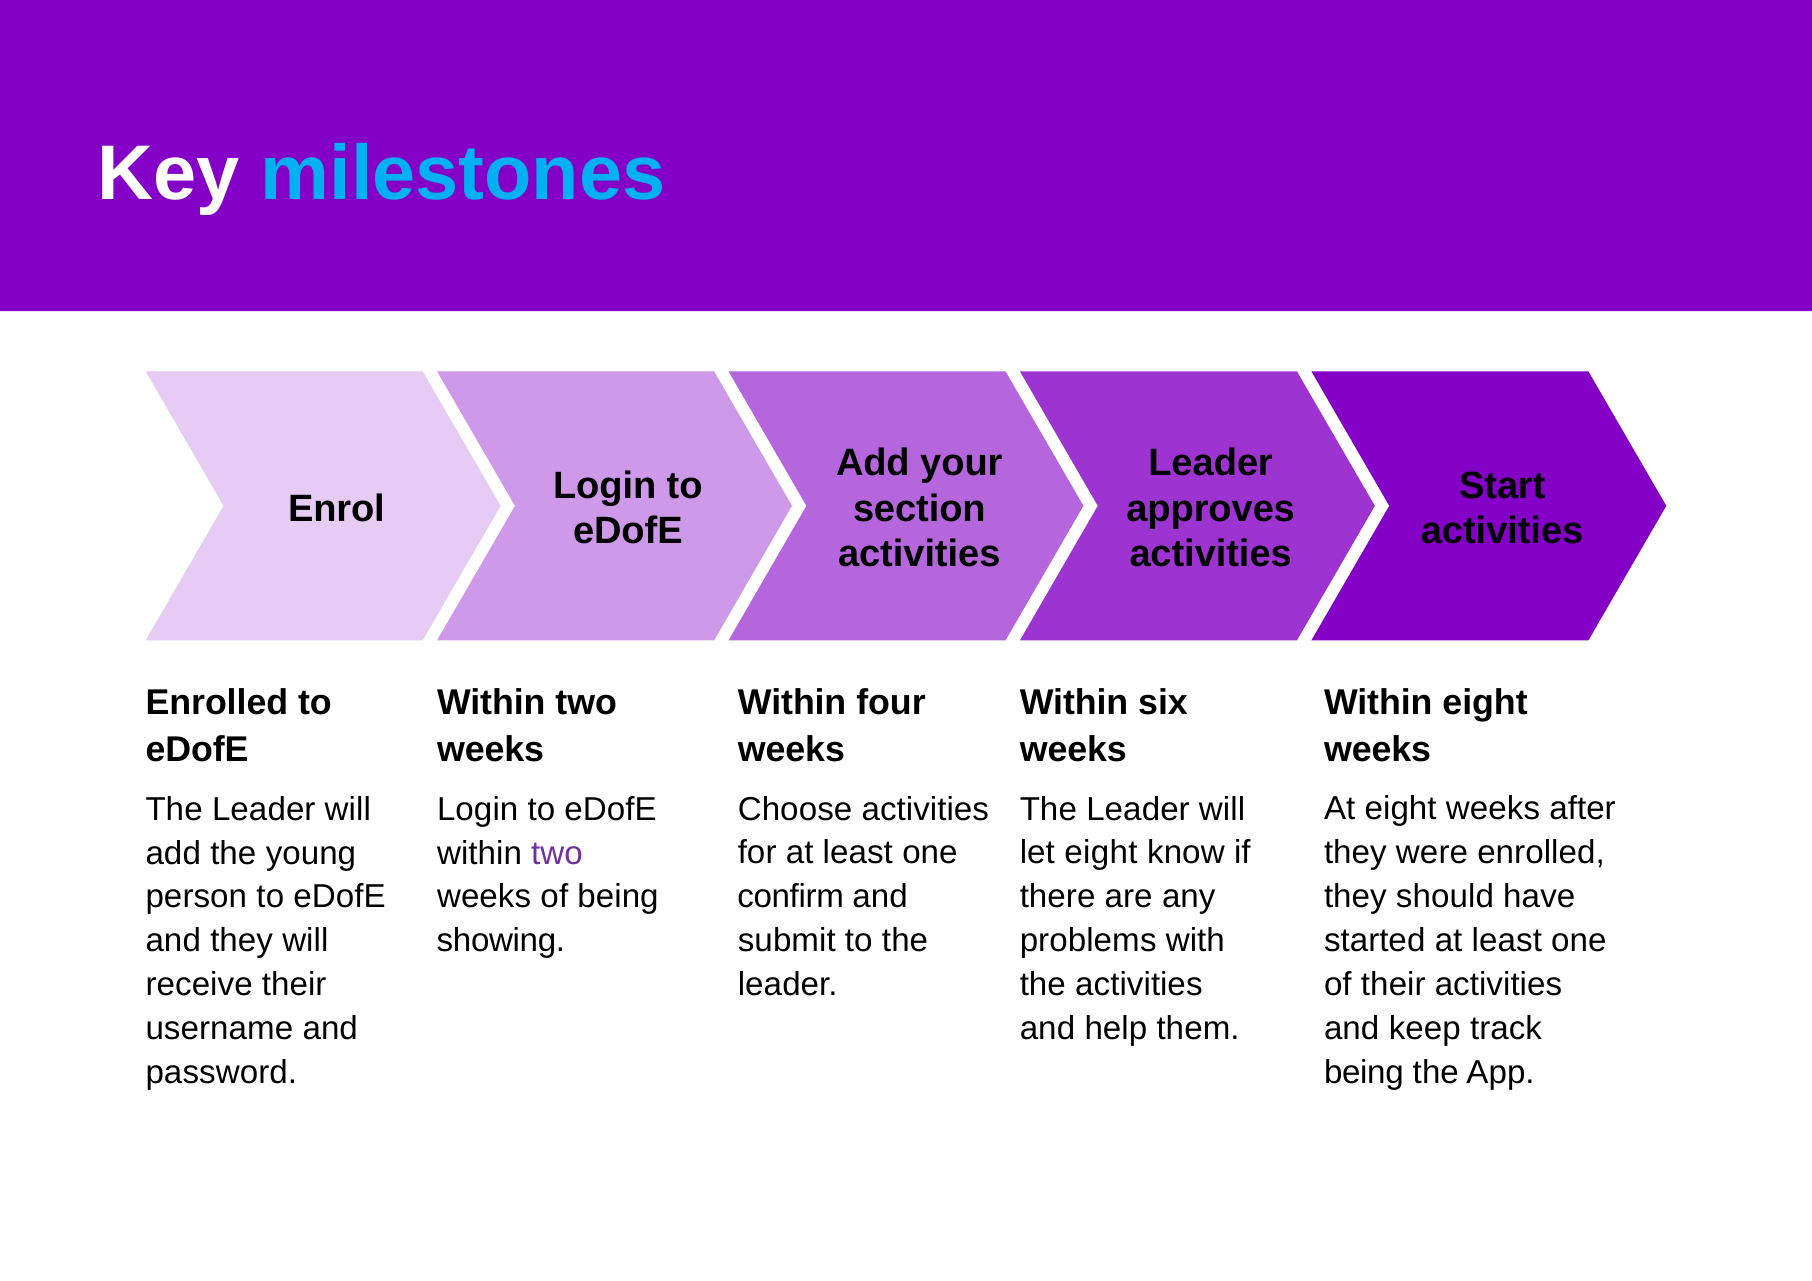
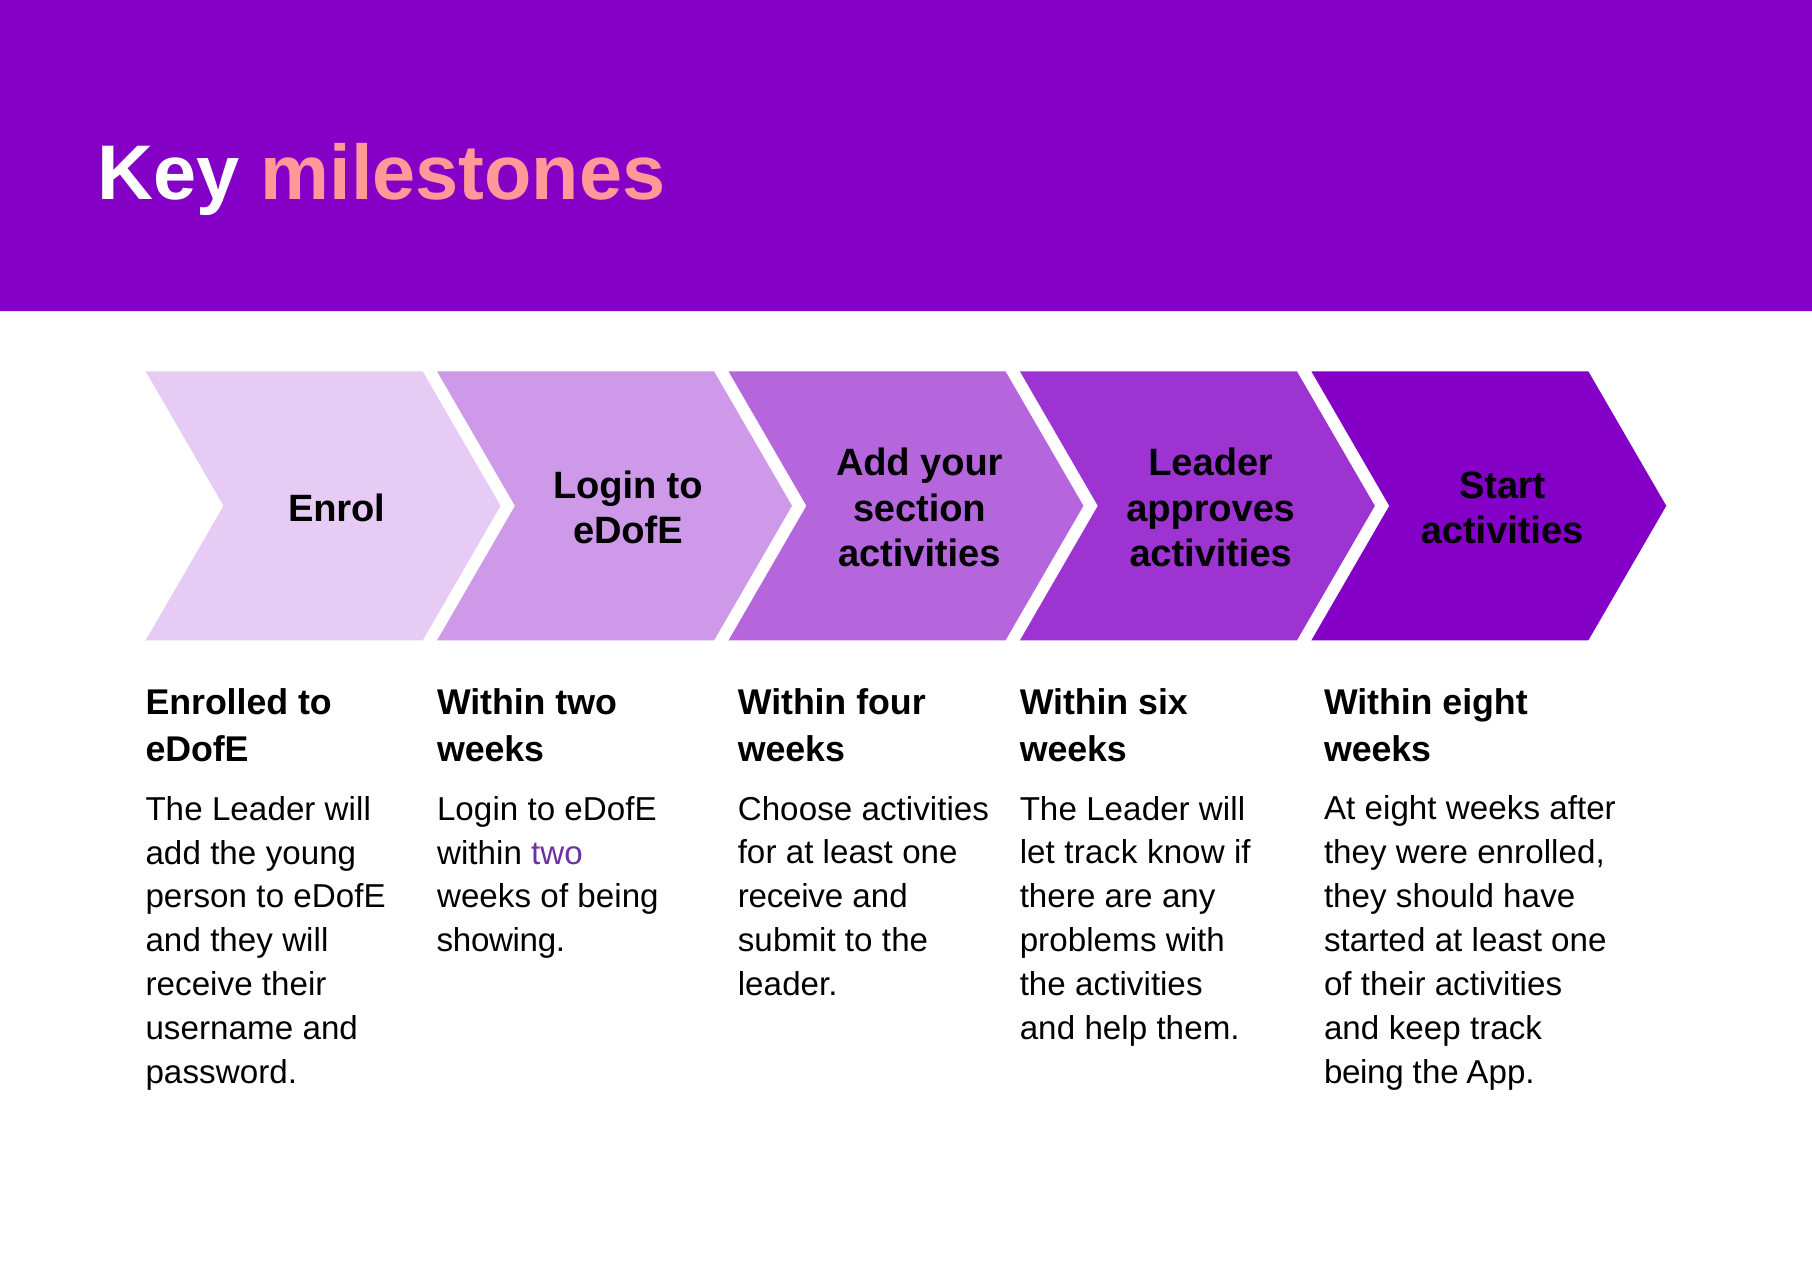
milestones colour: light blue -> pink (463, 174)
let eight: eight -> track (1101, 853)
confirm: confirm -> receive (791, 897)
